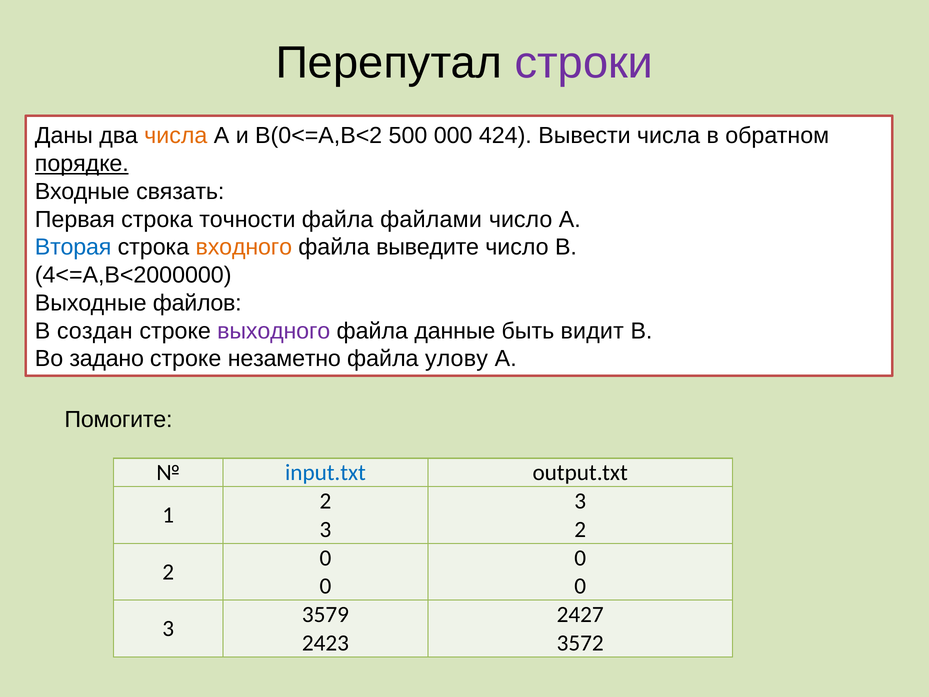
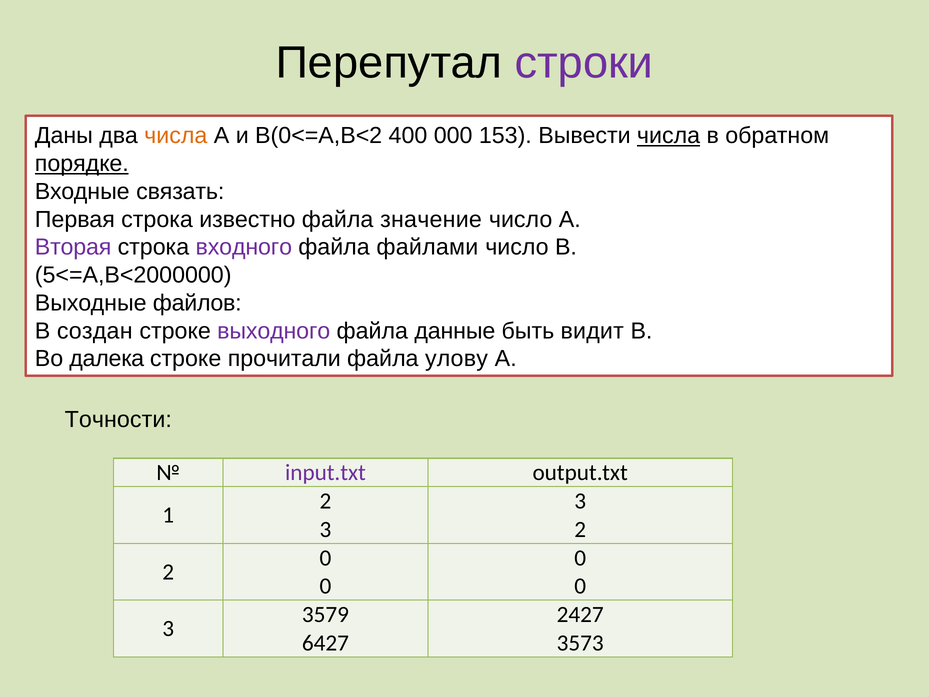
500: 500 -> 400 (408, 136)
424: 424 -> 153 (505, 136)
числа underline: none -> present (669, 136)
точности: точности -> известно (247, 219)
файлами: файлами -> значение (431, 219)
Вторая colour: blue -> purple (73, 247)
входного colour: orange -> purple (244, 247)
выведите: выведите -> файлами (427, 247)
4<=А,В<2000000: 4<=А,В<2000000 -> 5<=А,В<2000000 (133, 275)
задано: задано -> далека (107, 359)
незаметно: незаметно -> прочитали (284, 359)
Помогите: Помогите -> Точности (118, 420)
input.txt colour: blue -> purple (325, 473)
2423: 2423 -> 6427 (325, 643)
3572: 3572 -> 3573 (580, 643)
